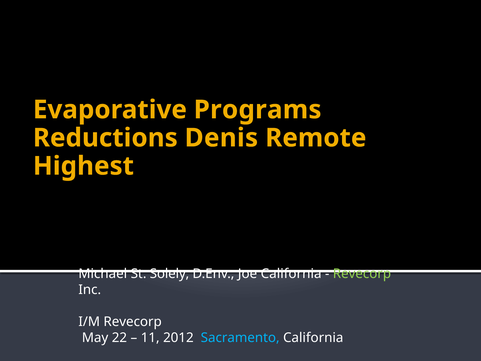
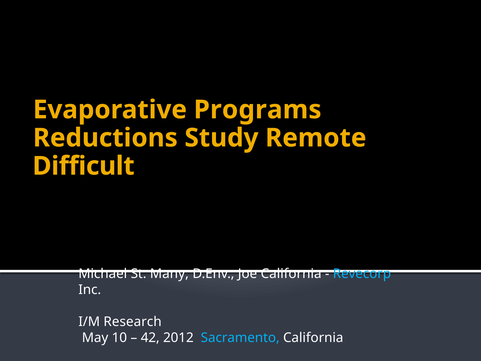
Denis: Denis -> Study (221, 138)
Highest: Highest -> Difficult (84, 166)
Solely: Solely -> Many (169, 273)
Revecorp colour: light green -> light blue (362, 273)
I/M Revecorp: Revecorp -> Research (133, 322)
22: 22 -> 10 (119, 338)
11: 11 -> 42 (150, 338)
